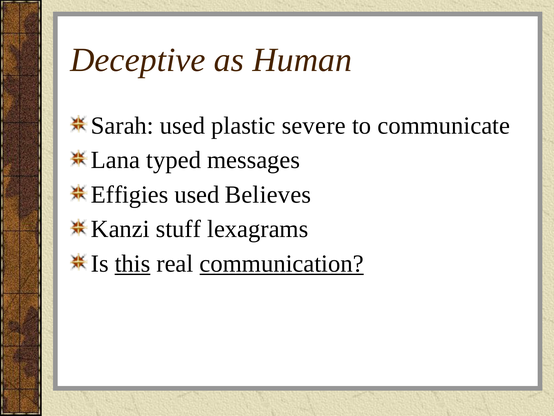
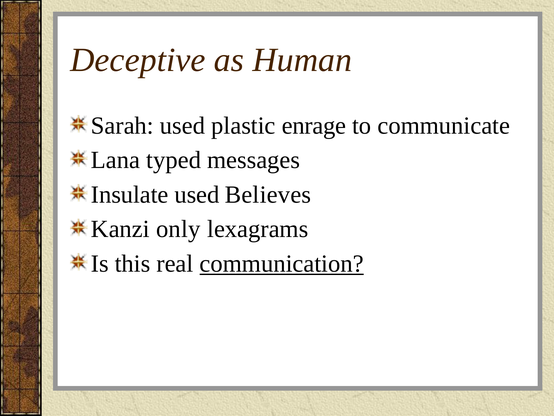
severe: severe -> enrage (314, 125)
Effigies: Effigies -> Insulate (130, 194)
stuff: stuff -> only (178, 229)
this underline: present -> none (133, 263)
